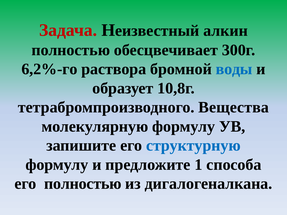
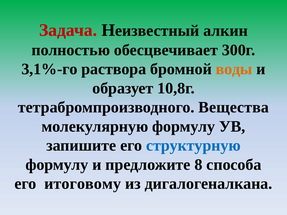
6,2%-го: 6,2%-го -> 3,1%-го (49, 69)
воды colour: blue -> orange (234, 69)
1: 1 -> 8 (198, 165)
его полностью: полностью -> итоговому (83, 184)
